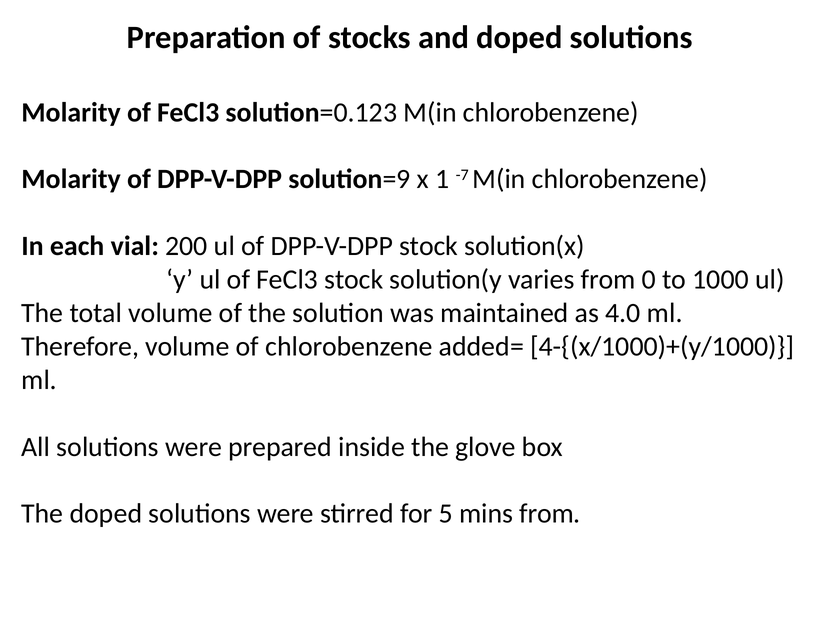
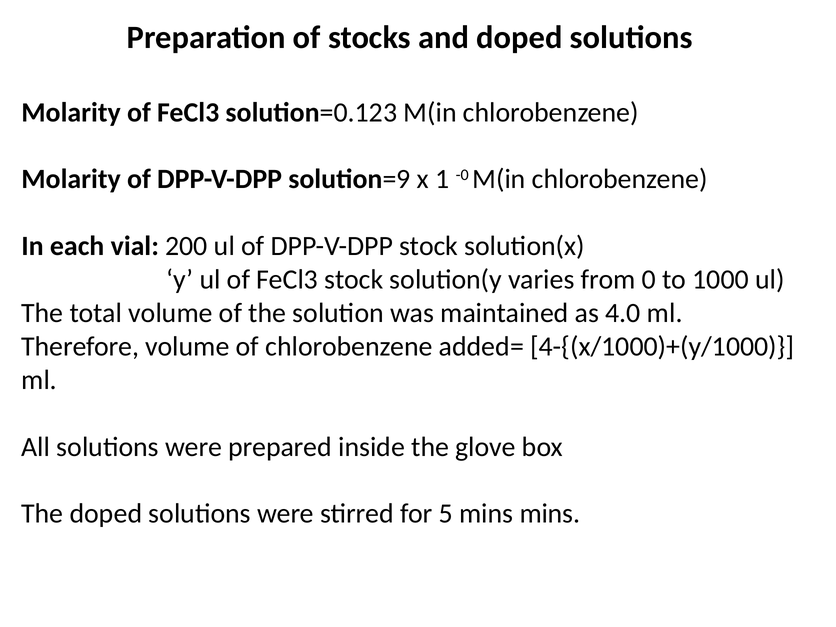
-7: -7 -> -0 (462, 175)
mins from: from -> mins (550, 514)
